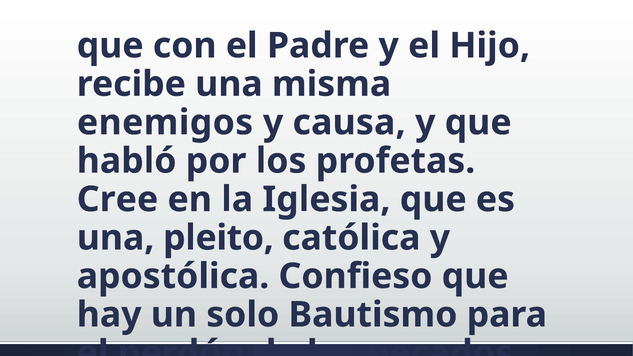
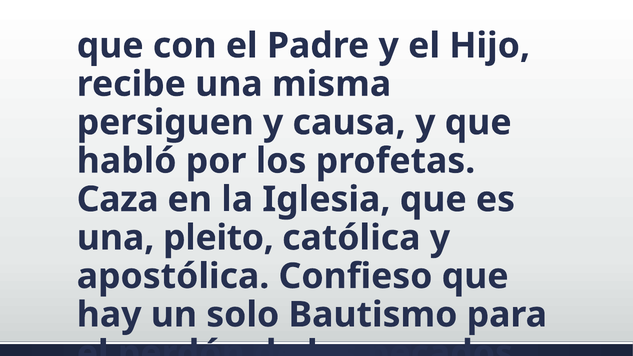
enemigos: enemigos -> persiguen (165, 123)
Cree: Cree -> Caza (118, 199)
